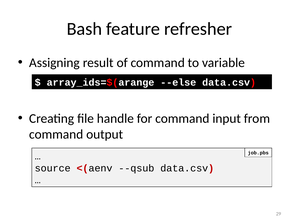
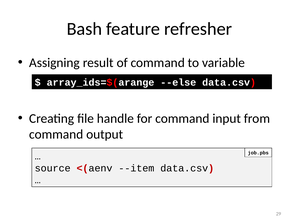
--qsub: --qsub -> --item (136, 168)
